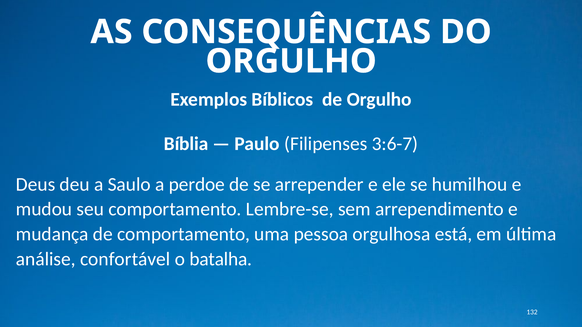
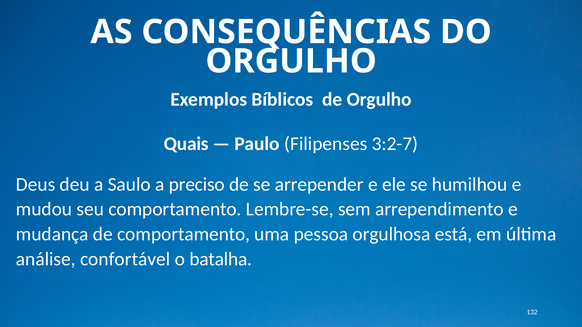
Bíblia: Bíblia -> Quais (186, 144)
3:6-7: 3:6-7 -> 3:2-7 (395, 144)
perdoe: perdoe -> preciso (197, 185)
